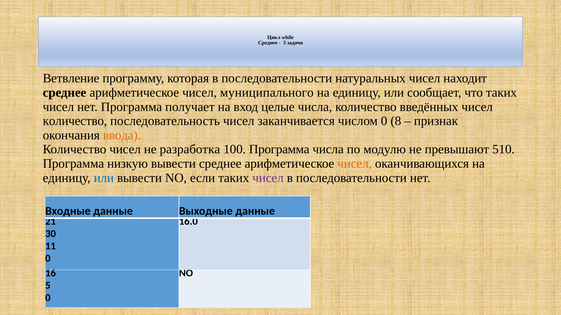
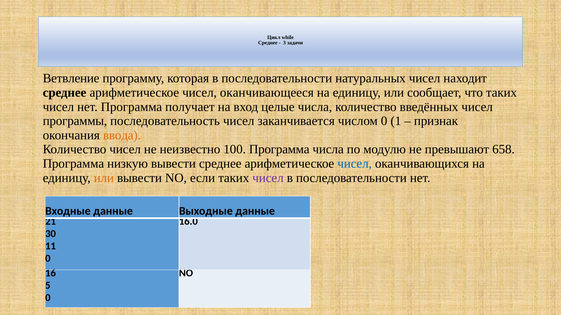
муниципального: муниципального -> оканчивающееся (267, 93)
количество: количество -> программы (75, 121)
8: 8 -> 1 (396, 121)
разработка: разработка -> неизвестно (190, 150)
510: 510 -> 658 (504, 150)
чисел colour: orange -> blue (355, 164)
или colour: blue -> orange (104, 178)
